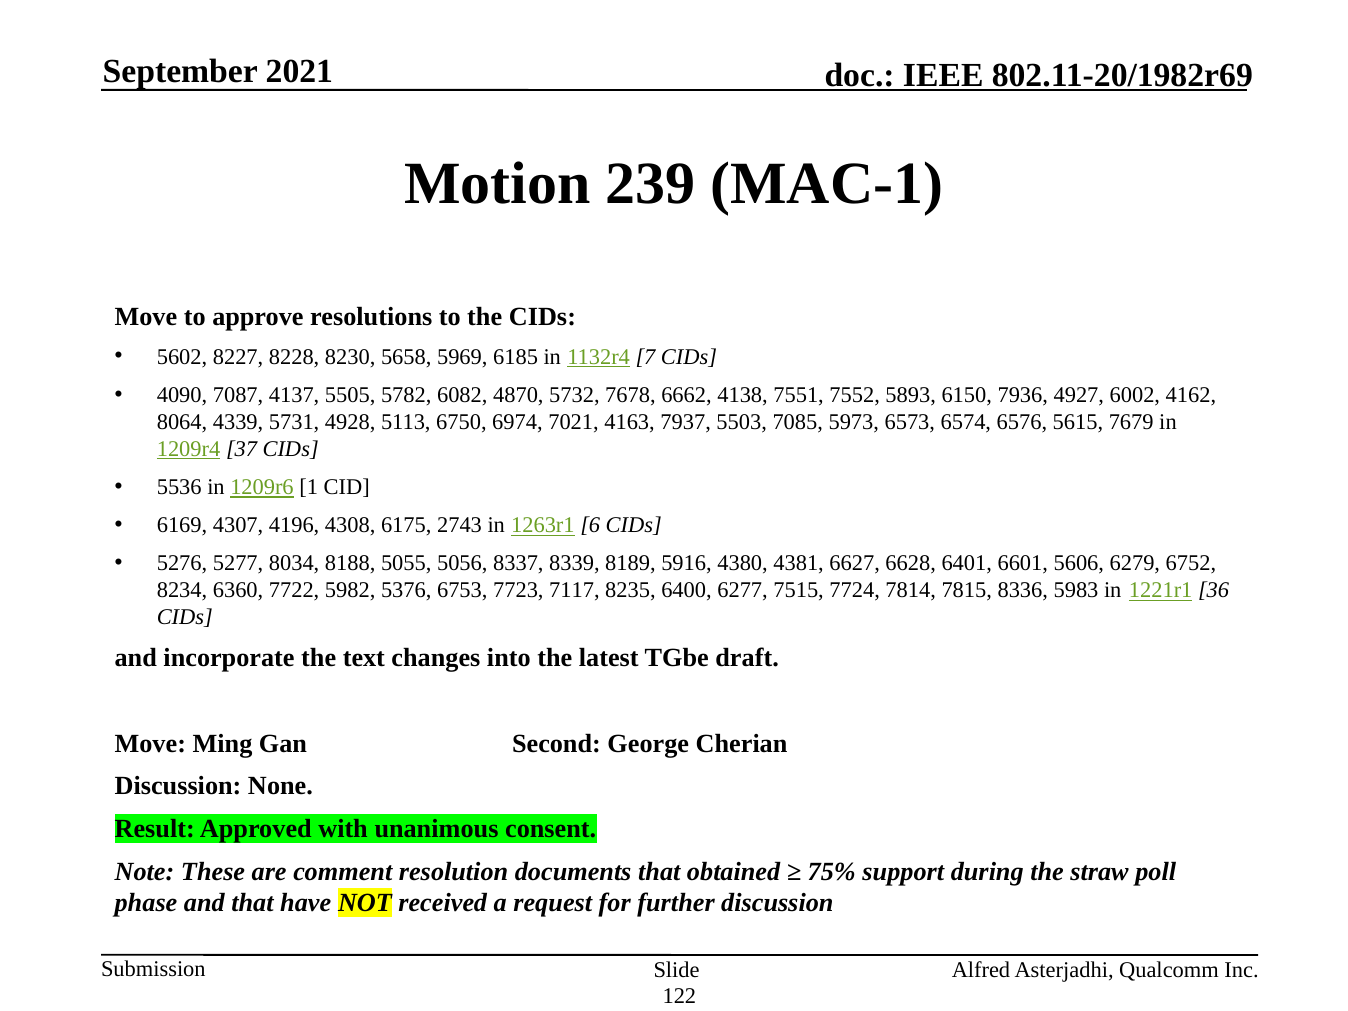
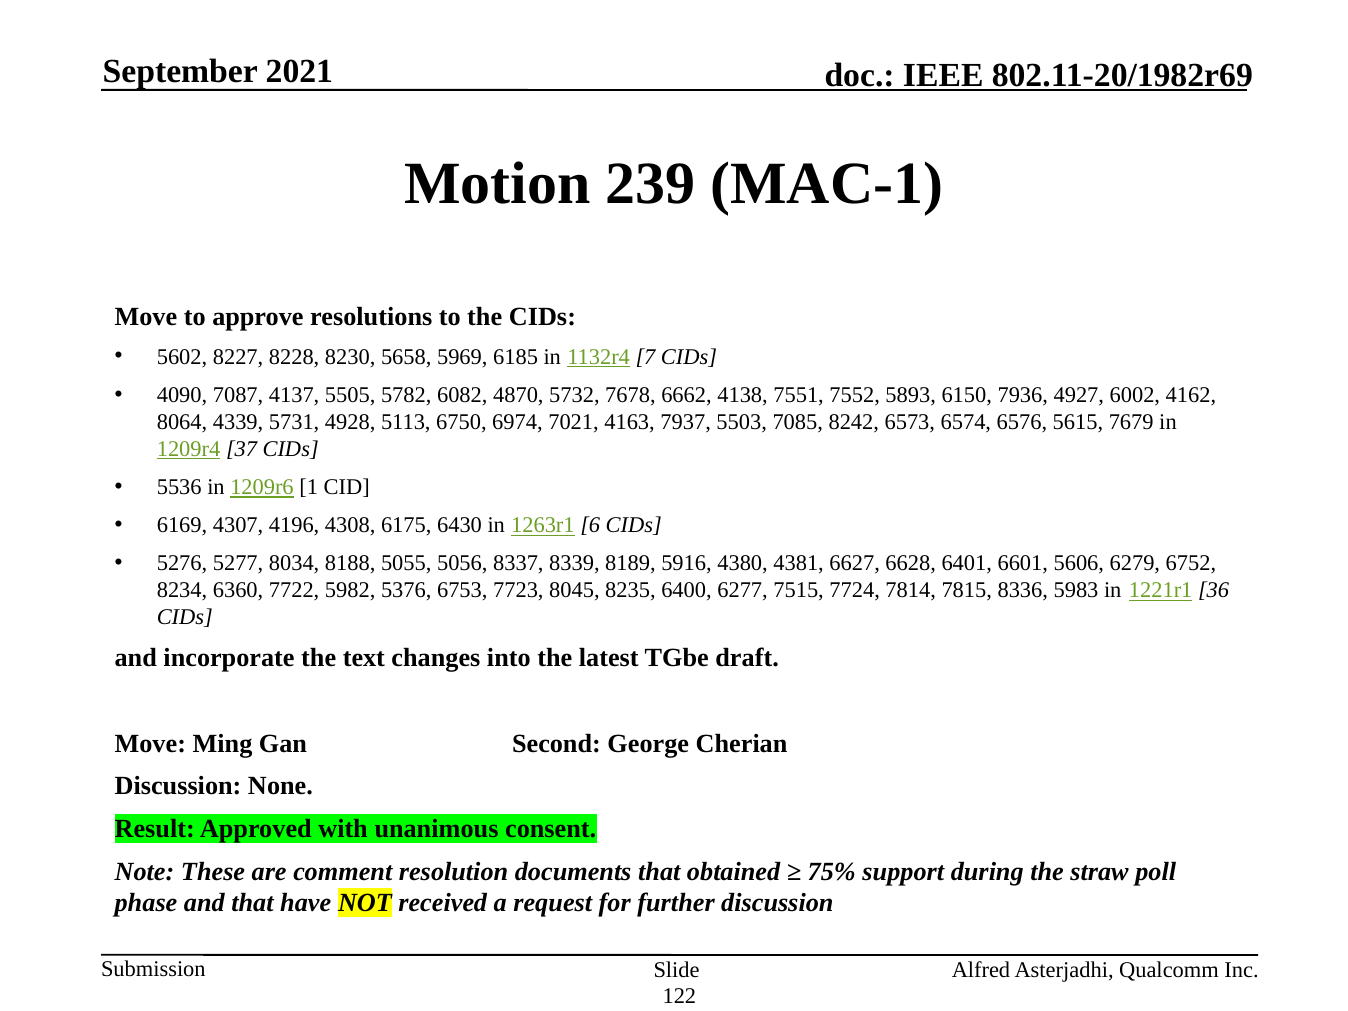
5973: 5973 -> 8242 (854, 422)
2743: 2743 -> 6430 (460, 525)
7117: 7117 -> 8045 (574, 590)
